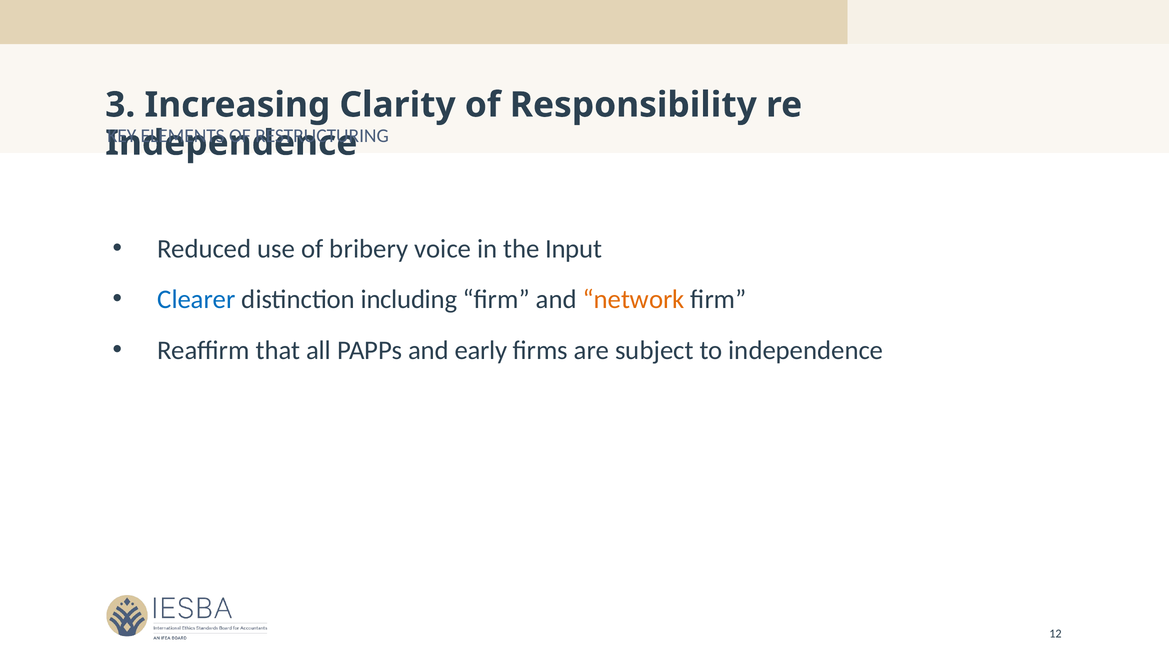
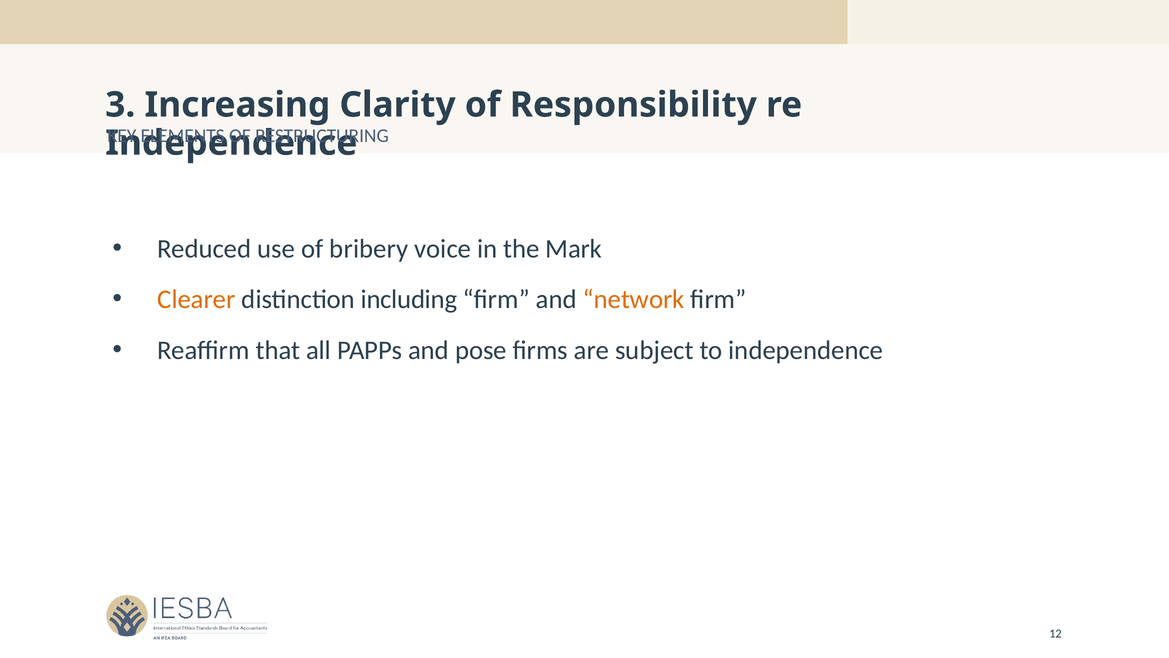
Input: Input -> Mark (574, 249)
Clearer colour: blue -> orange (196, 299)
early: early -> pose (481, 350)
